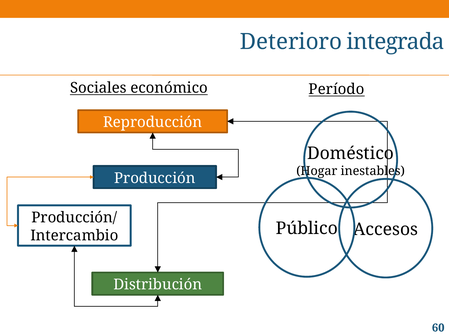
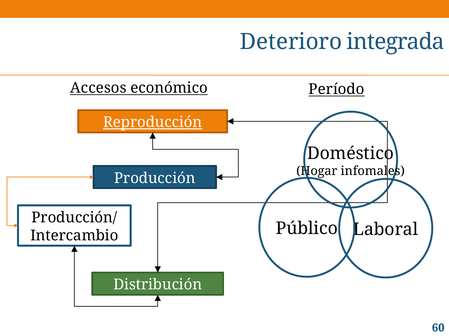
Sociales: Sociales -> Accesos (98, 88)
Reproducción underline: none -> present (153, 123)
inestables: inestables -> infomales (373, 171)
Accesos: Accesos -> Laboral (386, 230)
